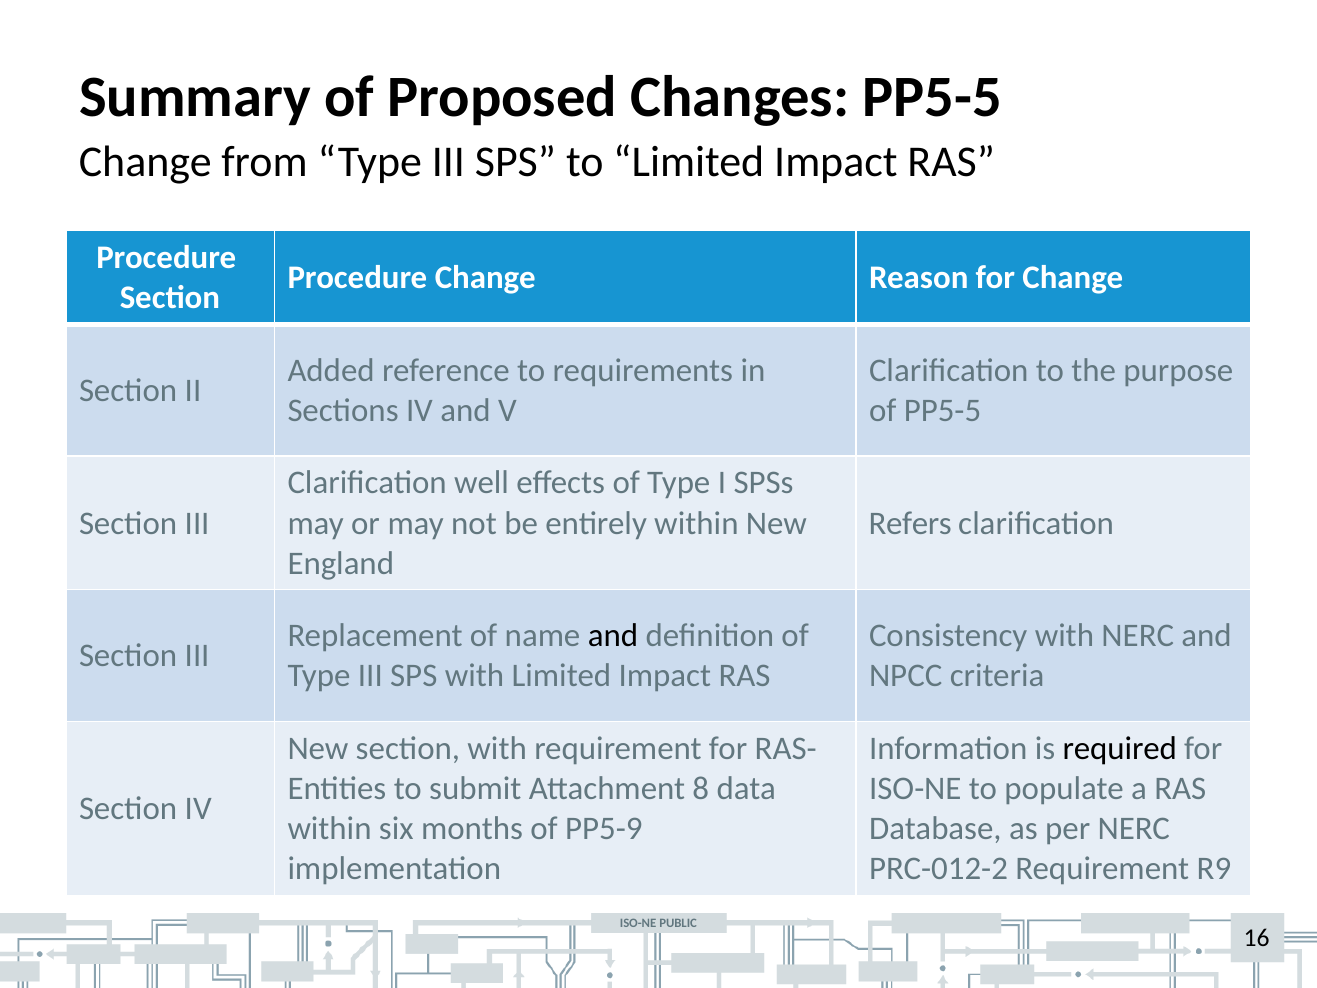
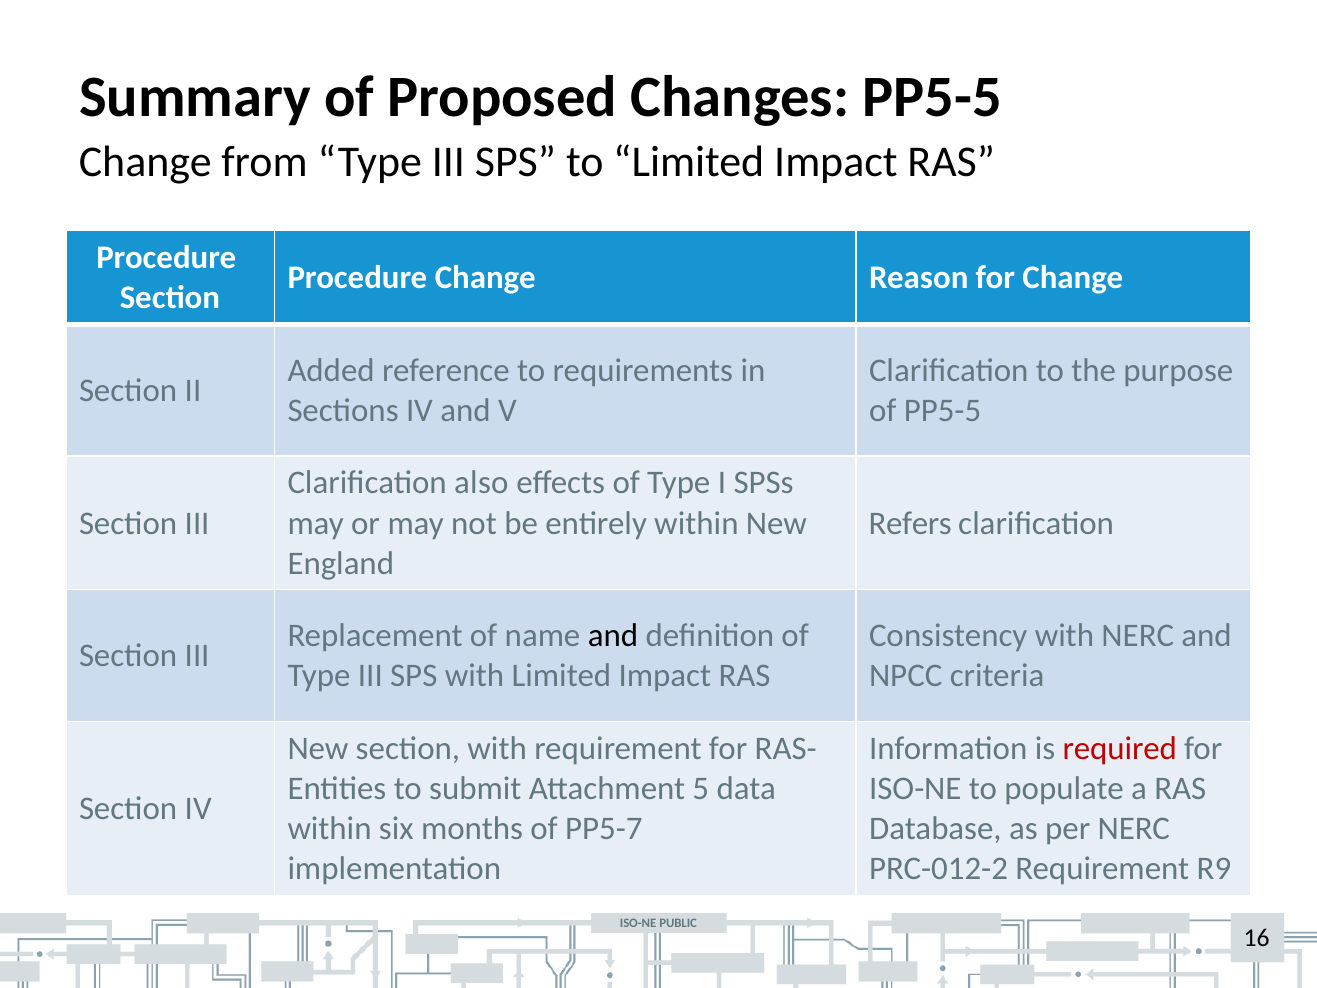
well: well -> also (481, 483)
required colour: black -> red (1120, 748)
8: 8 -> 5 (701, 789)
PP5-9: PP5-9 -> PP5-7 (604, 829)
